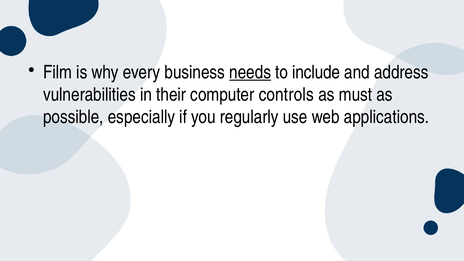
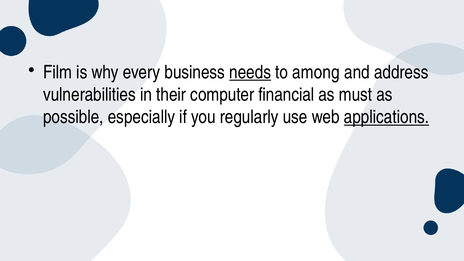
include: include -> among (316, 72)
controls: controls -> financial (286, 95)
applications underline: none -> present (387, 117)
